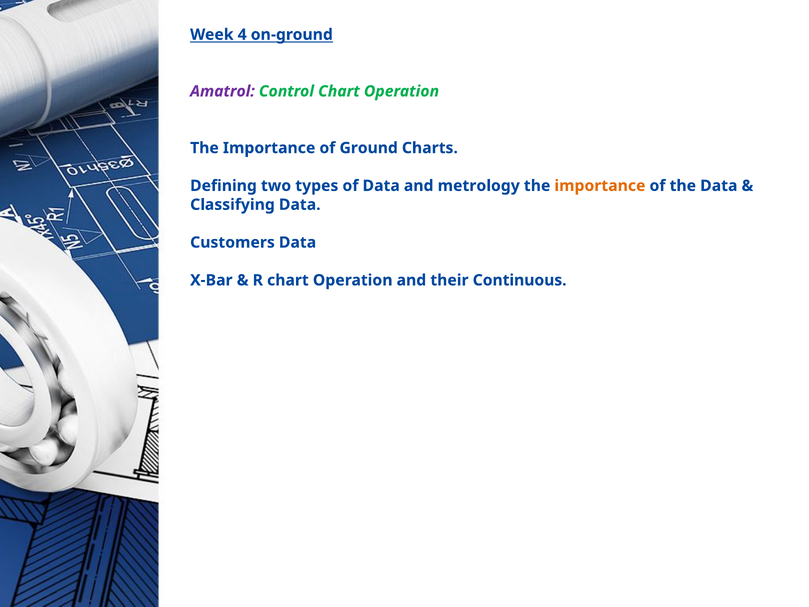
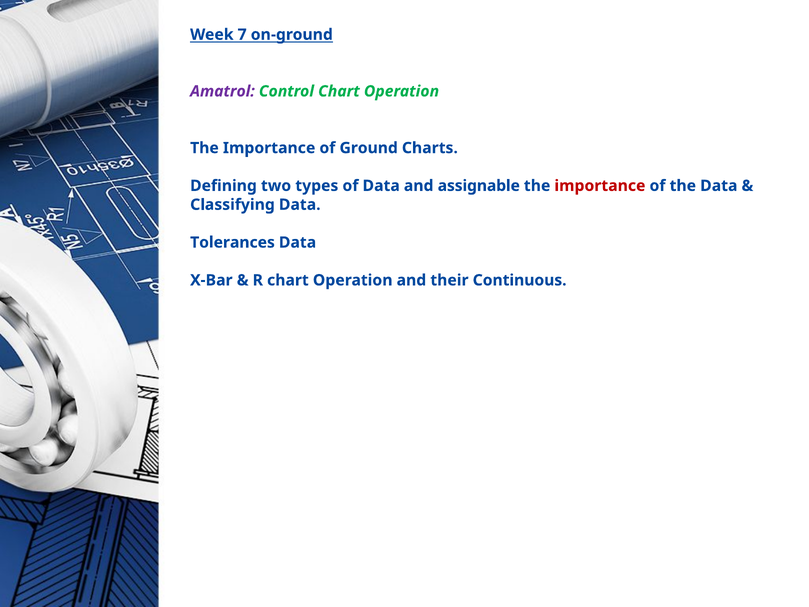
4: 4 -> 7 (242, 35)
metrology: metrology -> assignable (479, 186)
importance colour: orange -> red (600, 186)
Customers: Customers -> Tolerances (232, 242)
